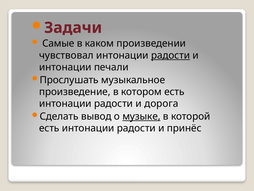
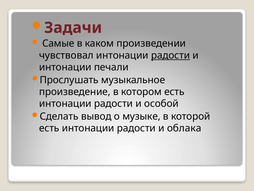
дорога: дорога -> особой (161, 103)
музыке underline: present -> none (141, 116)
принёс: принёс -> облака (184, 128)
